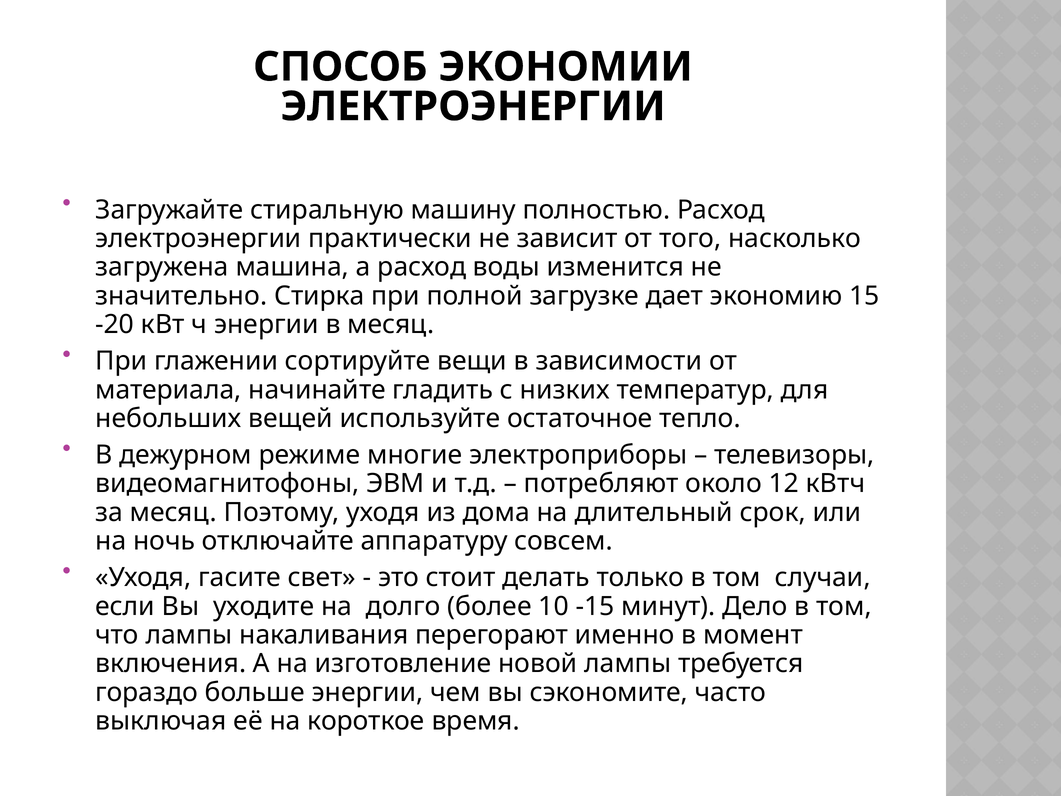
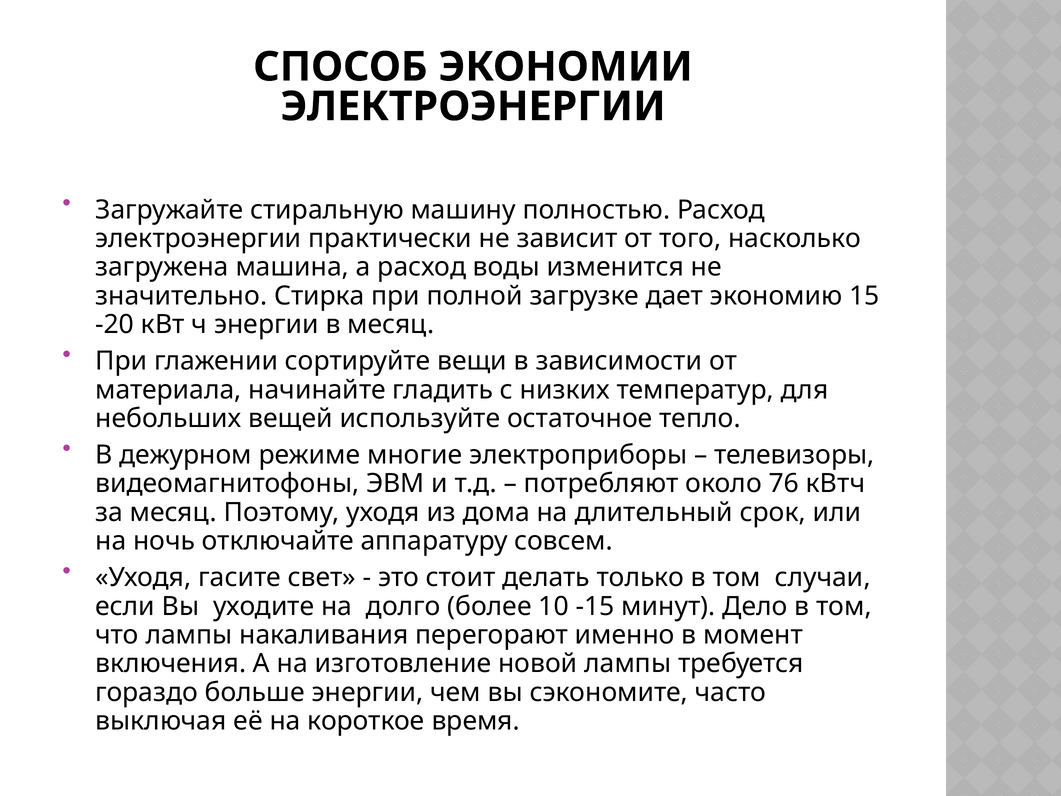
12: 12 -> 76 (784, 484)
